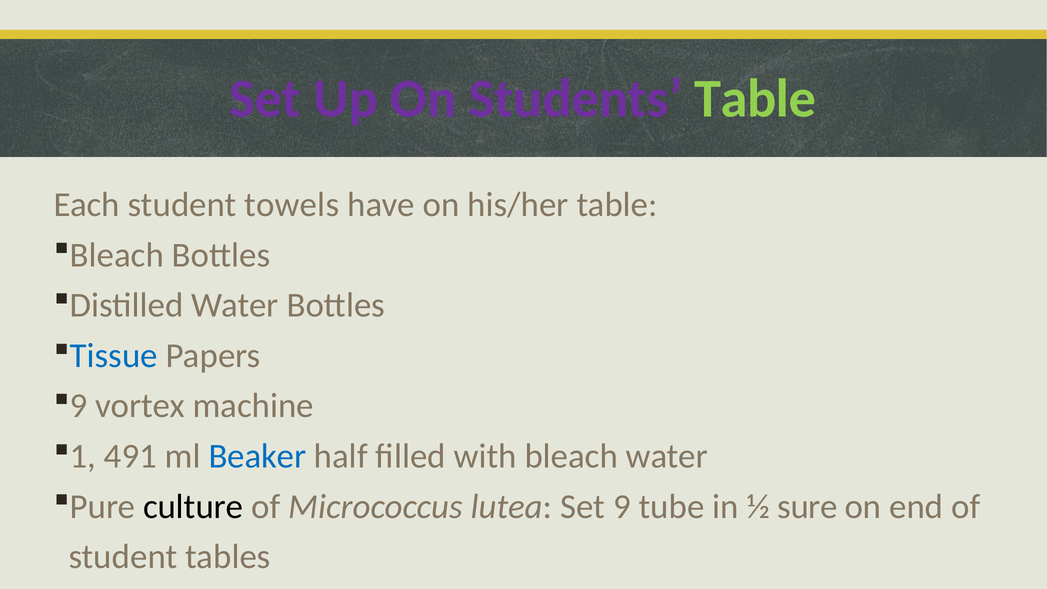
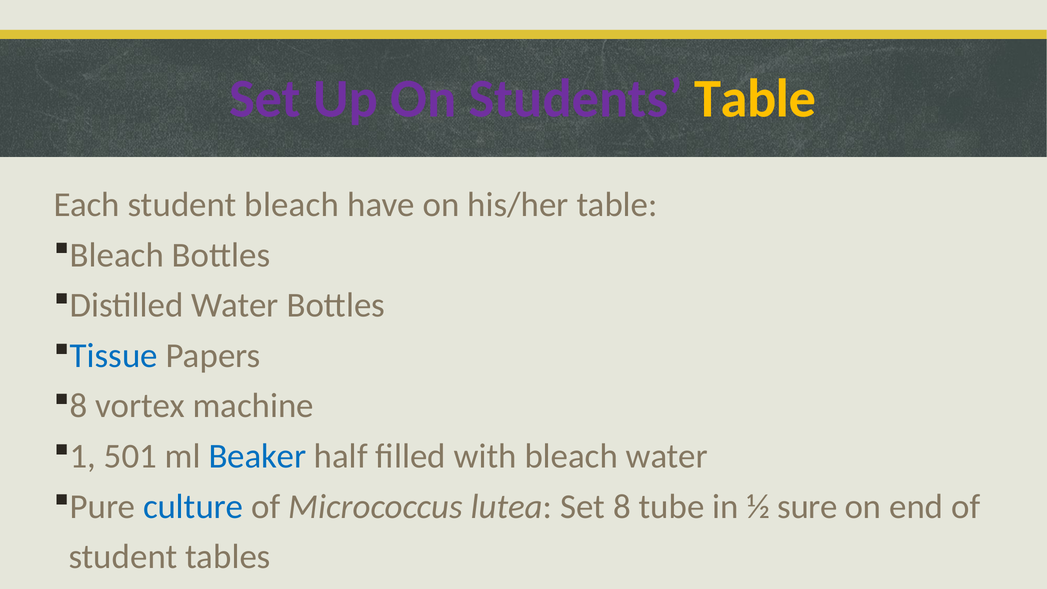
Table colour: light green -> yellow (755, 99)
student towels: towels -> bleach (292, 205)
9: 9 -> 8 (79, 406)
491: 491 -> 501 (130, 456)
culture colour: black -> blue (193, 506)
Set 9: 9 -> 8 (622, 506)
